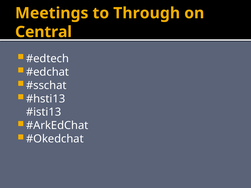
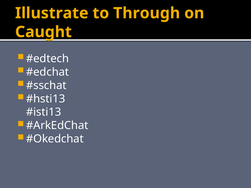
Meetings: Meetings -> Illustrate (52, 13)
Central: Central -> Caught (43, 32)
